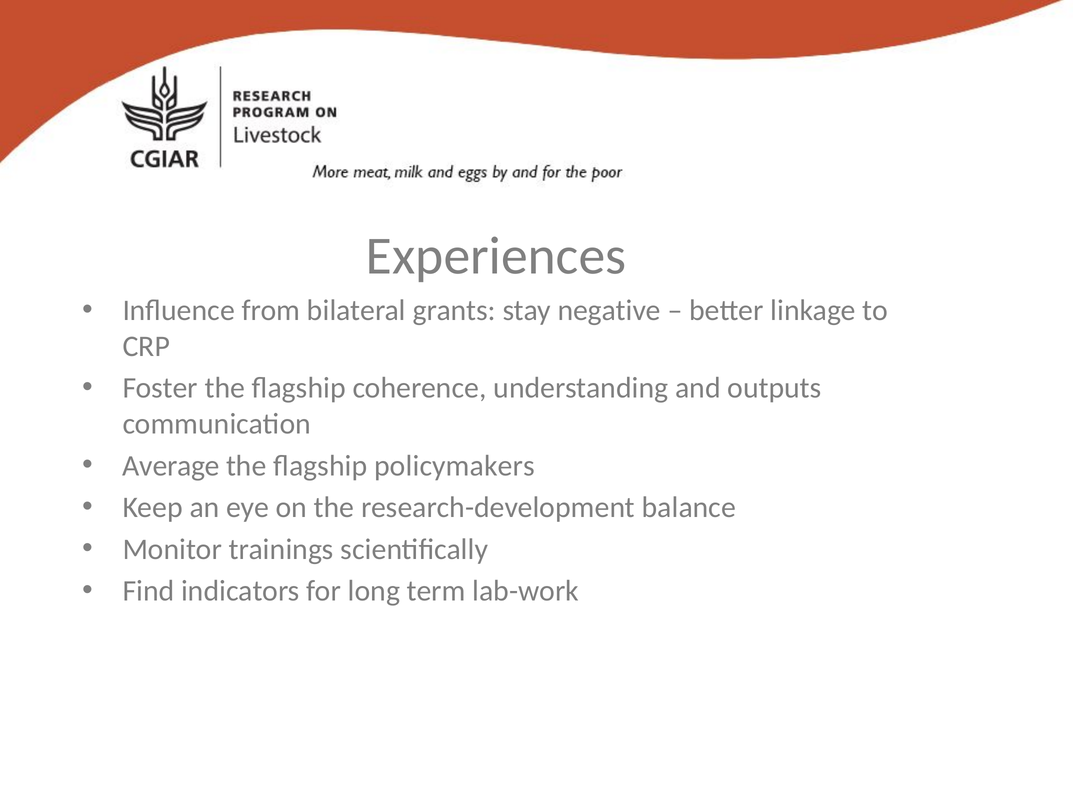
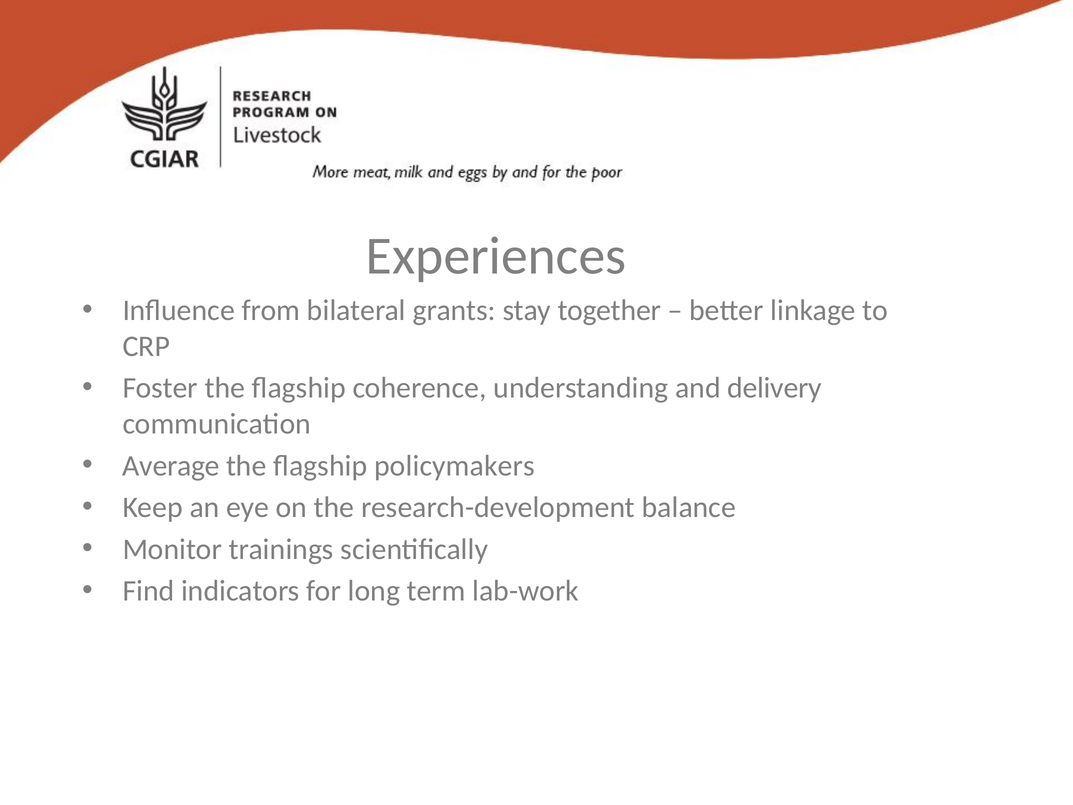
negative: negative -> together (609, 310)
outputs: outputs -> delivery (775, 388)
